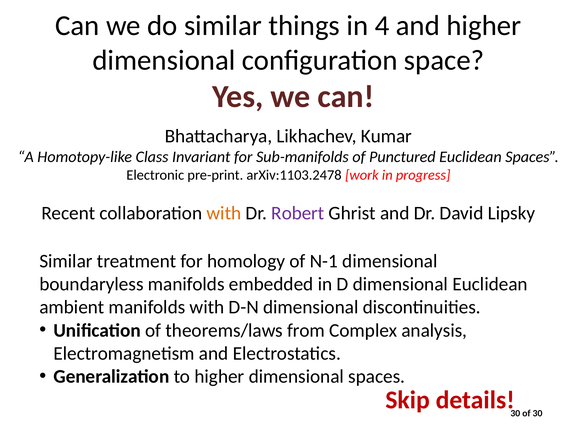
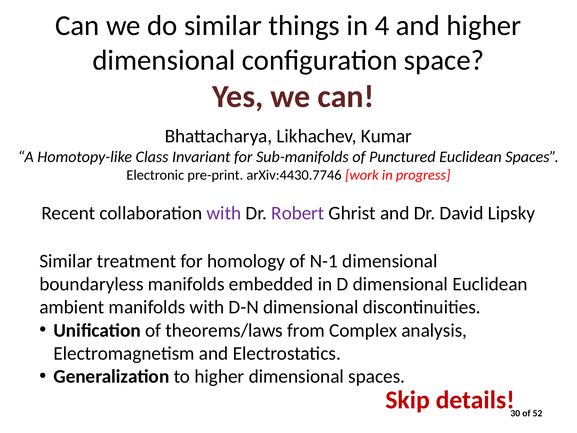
arXiv:1103.2478: arXiv:1103.2478 -> arXiv:4430.7746 (294, 175)
with colour: orange -> purple (224, 213)
of 30: 30 -> 52 (538, 413)
